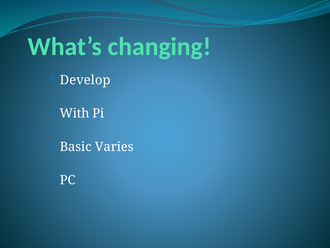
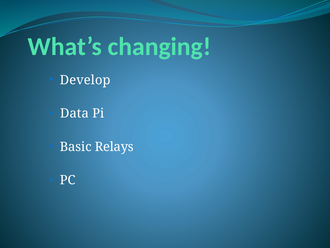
With: With -> Data (74, 113)
Varies: Varies -> Relays (114, 146)
